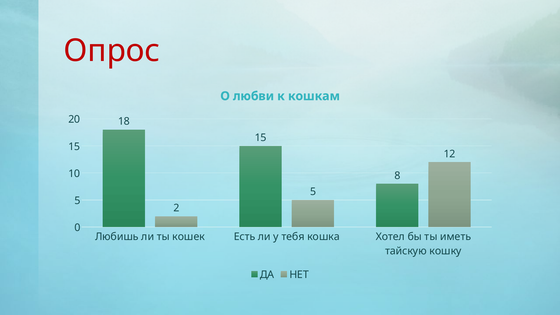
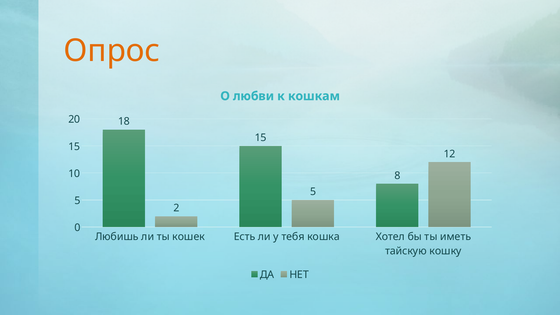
Опрос colour: red -> orange (112, 51)
